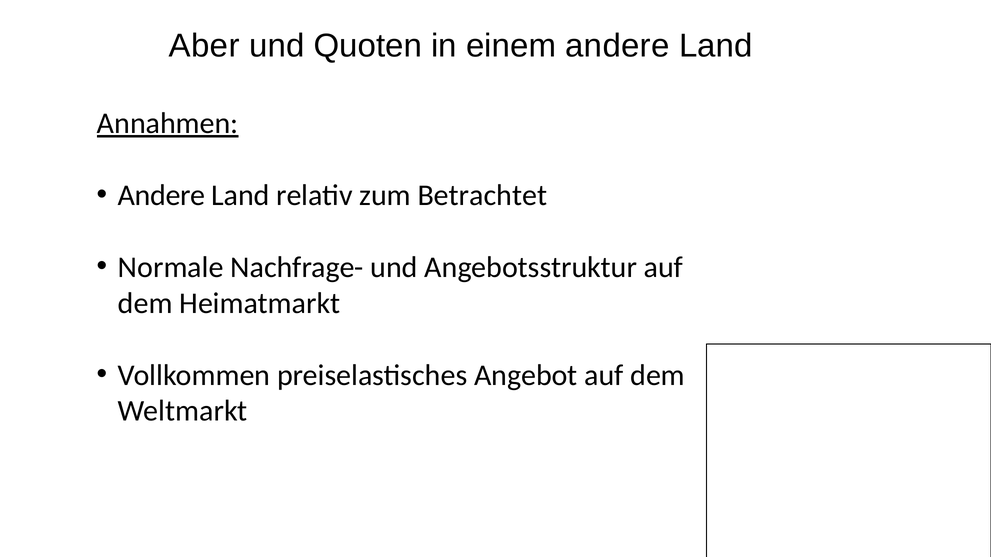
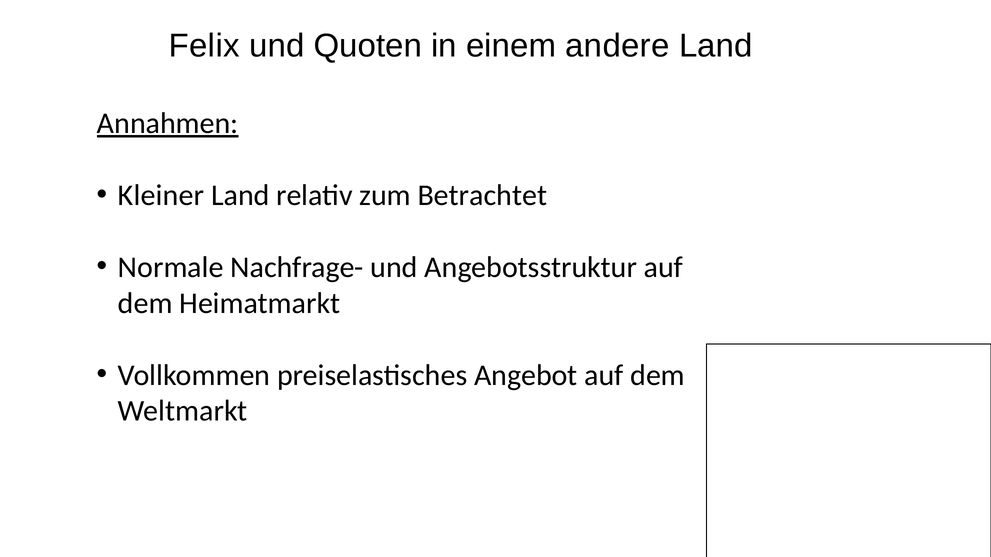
Aber: Aber -> Felix (204, 46)
Andere: Andere -> Kleiner (161, 195)
